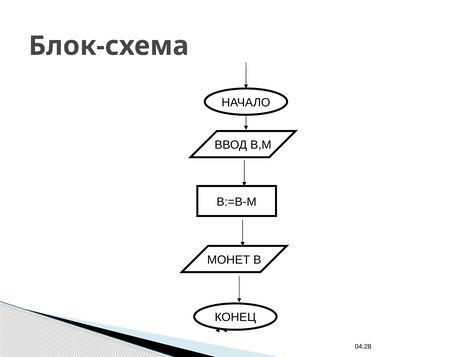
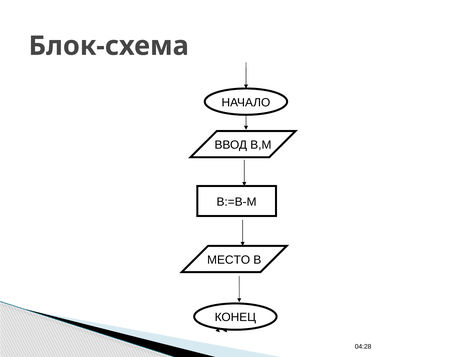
МОНЕТ: МОНЕТ -> МЕСТО (229, 260)
